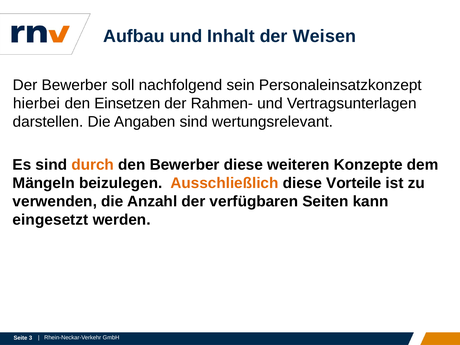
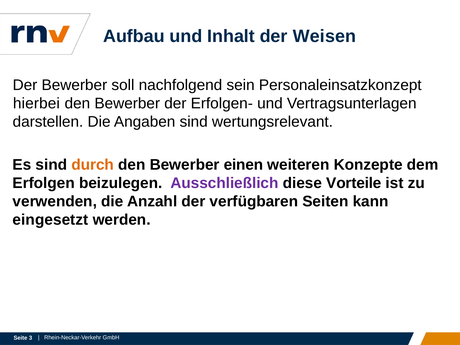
Einsetzen: Einsetzen -> Bewerber (127, 103)
Rahmen-: Rahmen- -> Erfolgen- (222, 103)
Bewerber diese: diese -> einen (243, 165)
Mängeln: Mängeln -> Erfolgen (44, 183)
Ausschließlich colour: orange -> purple (224, 183)
